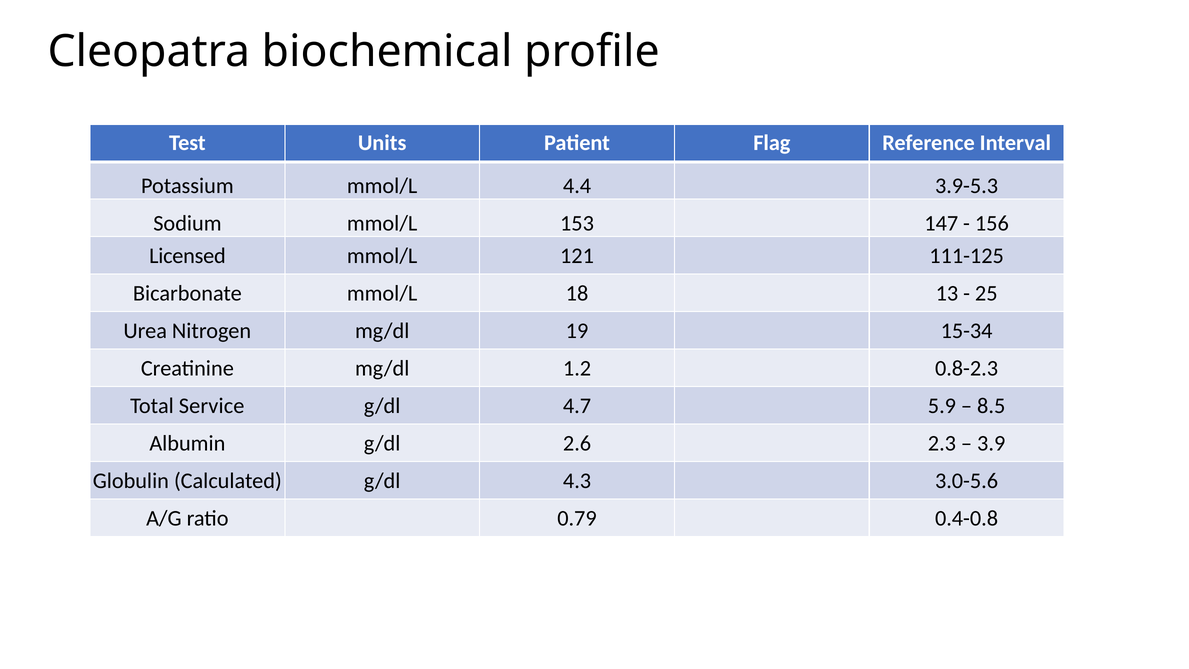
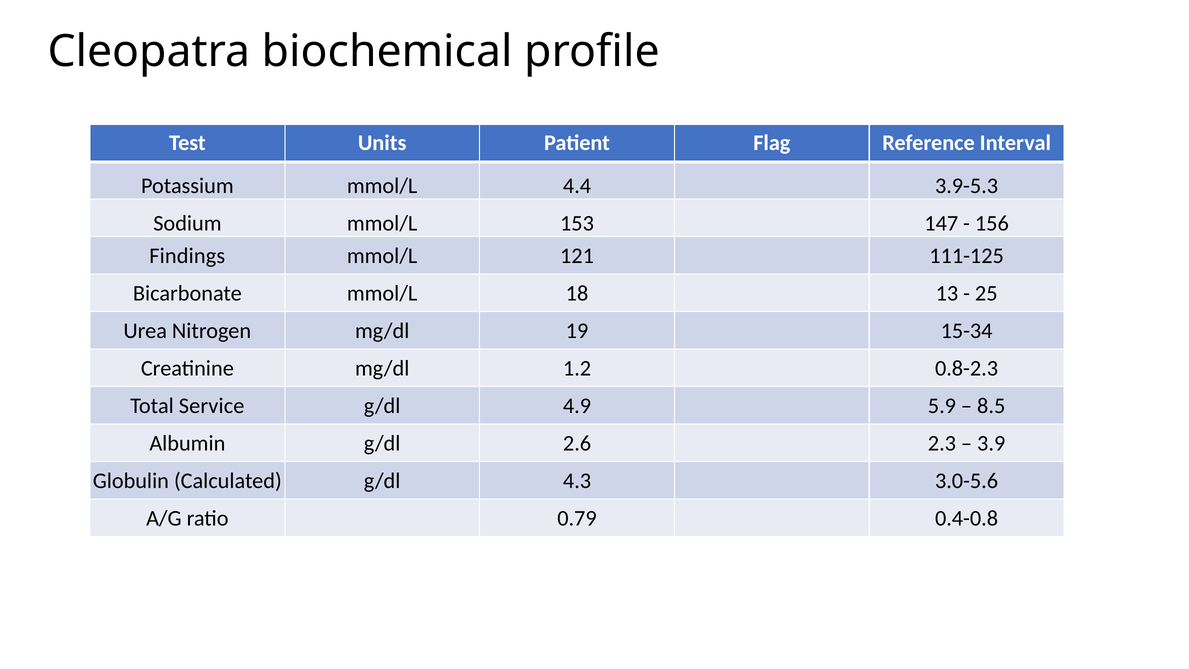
Licensed: Licensed -> Findings (187, 256)
4.7: 4.7 -> 4.9 (577, 406)
